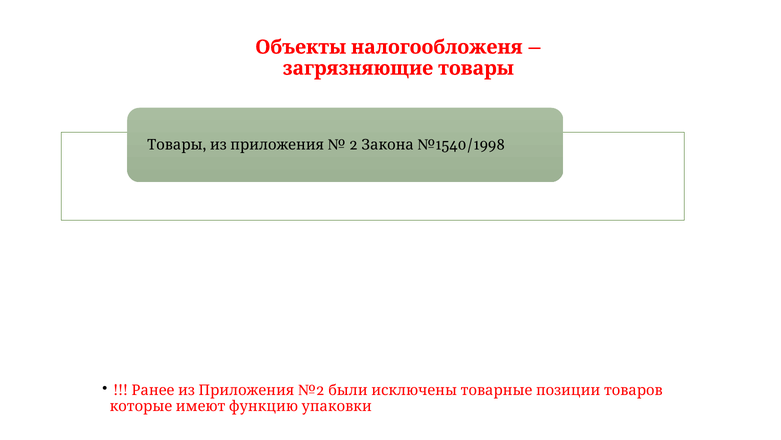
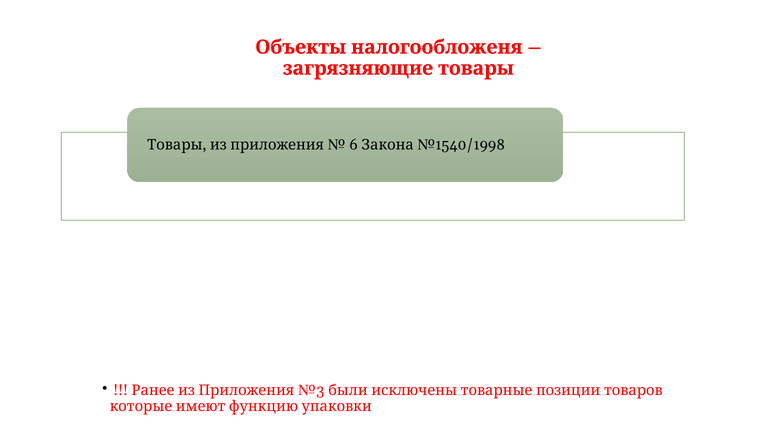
2: 2 -> 6 (354, 145)
2: 2 -> 3 (320, 390)
